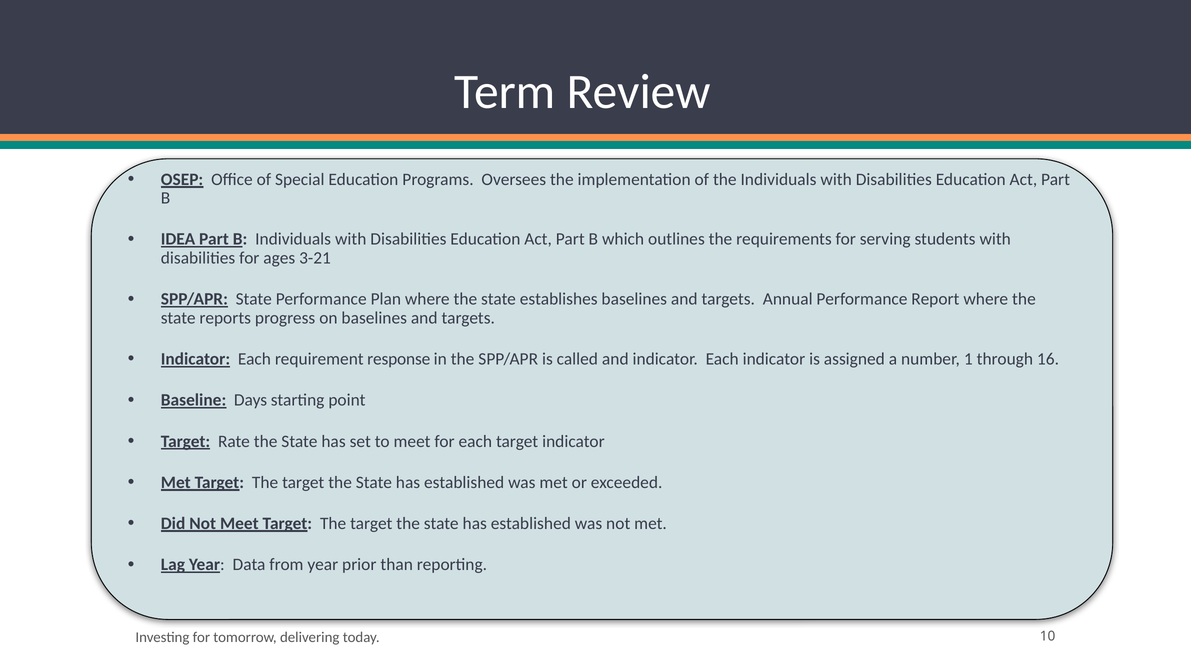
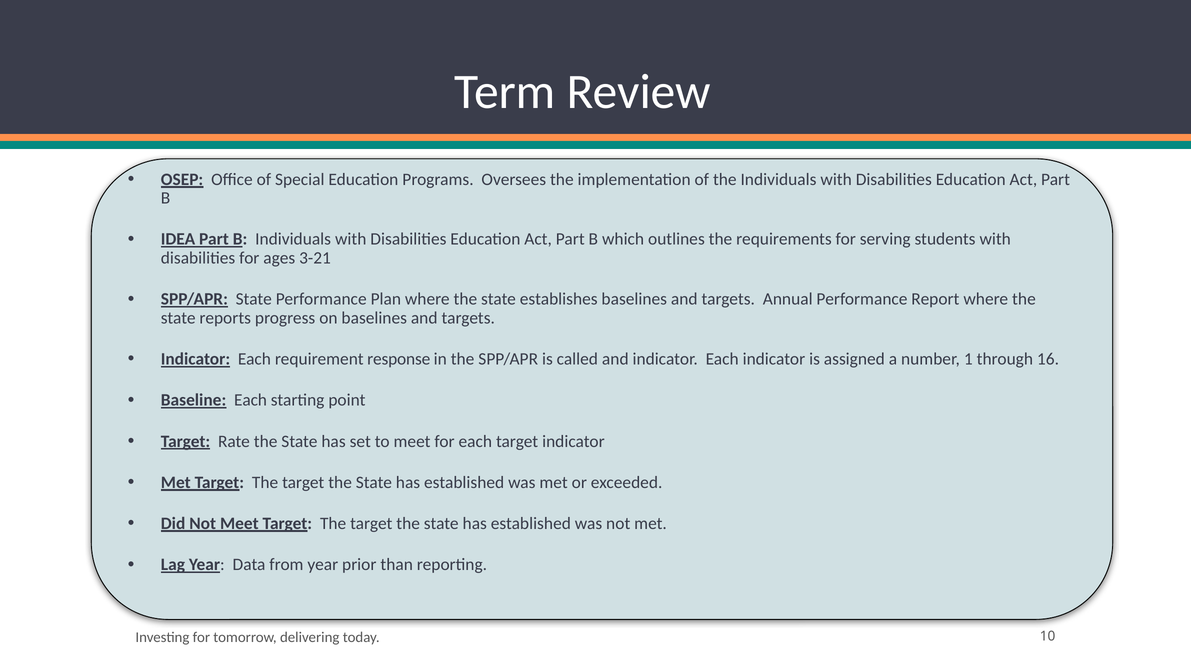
Baseline Days: Days -> Each (251, 400)
